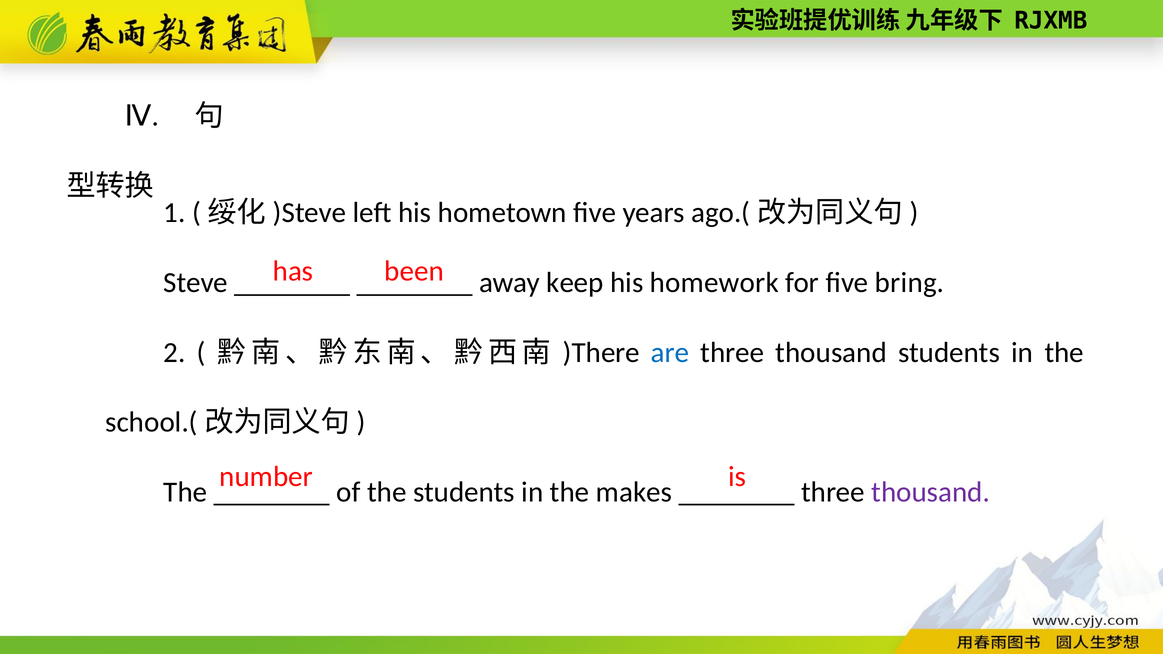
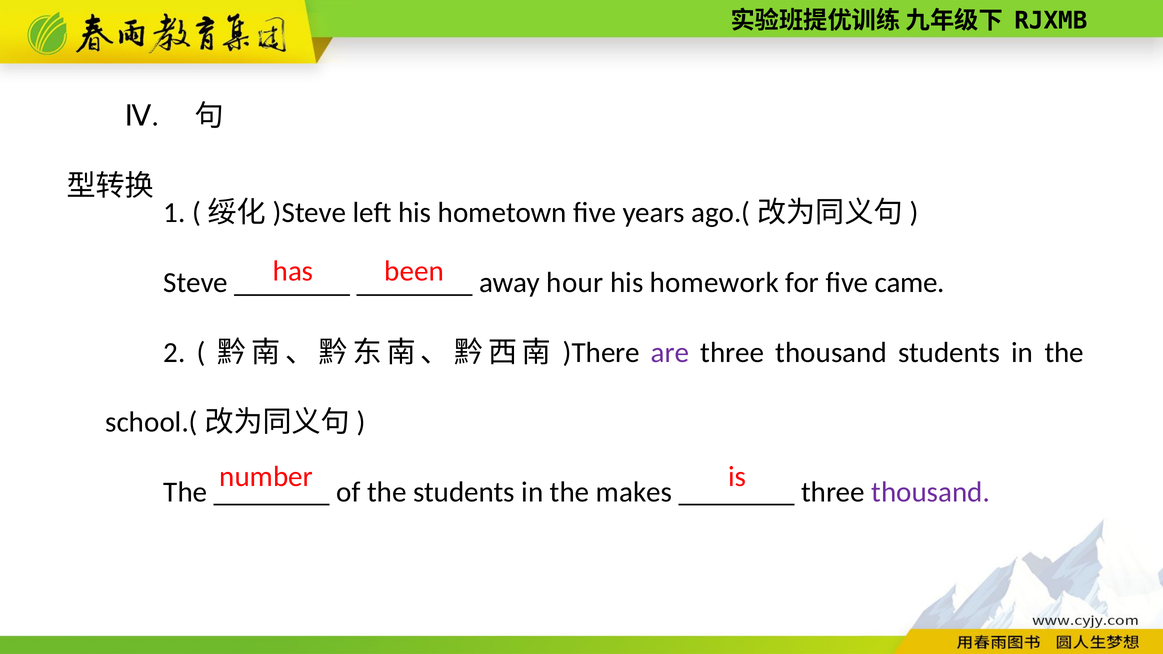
keep: keep -> hour (575, 283)
bring: bring -> came (910, 283)
are colour: blue -> purple (670, 353)
